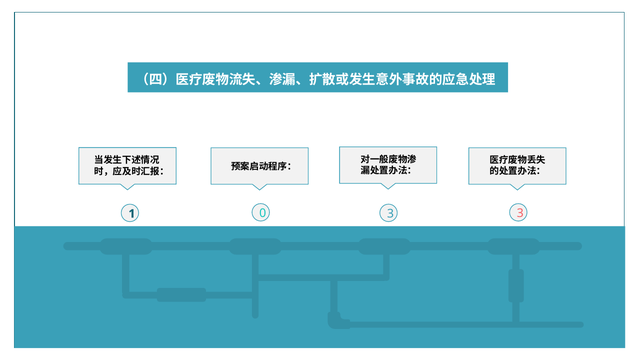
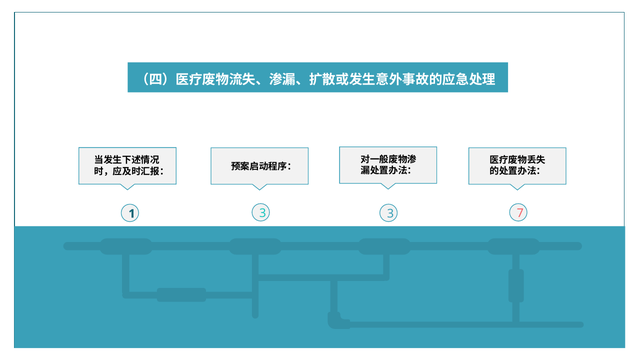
1 0: 0 -> 3 (263, 213)
3 3: 3 -> 7 (520, 213)
